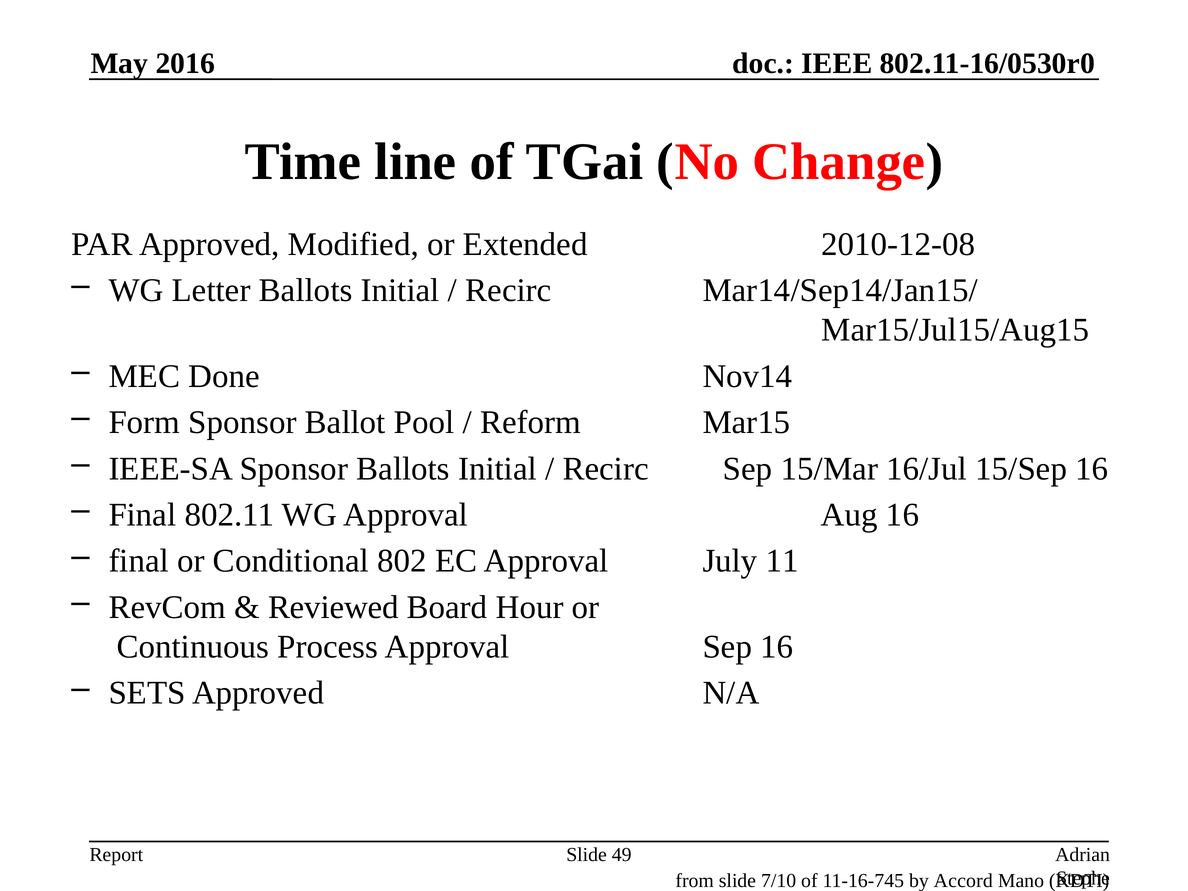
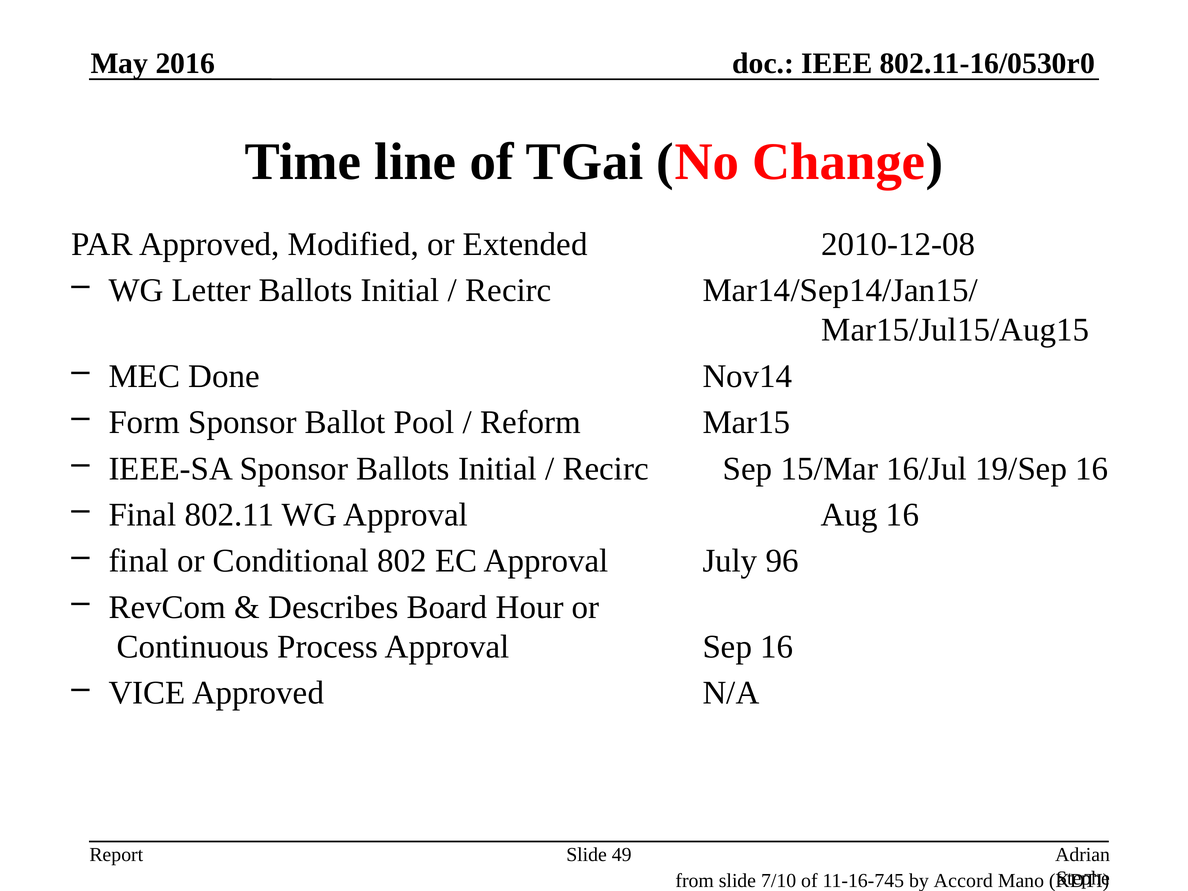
15/Sep: 15/Sep -> 19/Sep (1021, 469)
11: 11 -> 96 (782, 561)
Reviewed: Reviewed -> Describes (333, 607)
SETS: SETS -> VICE (147, 693)
